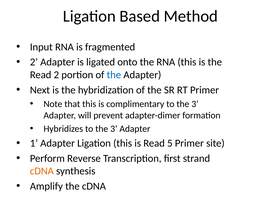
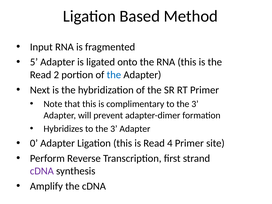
2: 2 -> 5 (34, 62)
1: 1 -> 0 (34, 143)
5: 5 -> 4 (170, 143)
cDNA colour: orange -> purple (42, 171)
